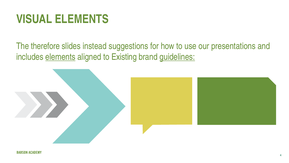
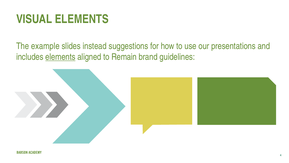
therefore: therefore -> example (45, 46)
Existing: Existing -> Remain (124, 57)
guidelines underline: present -> none (177, 57)
